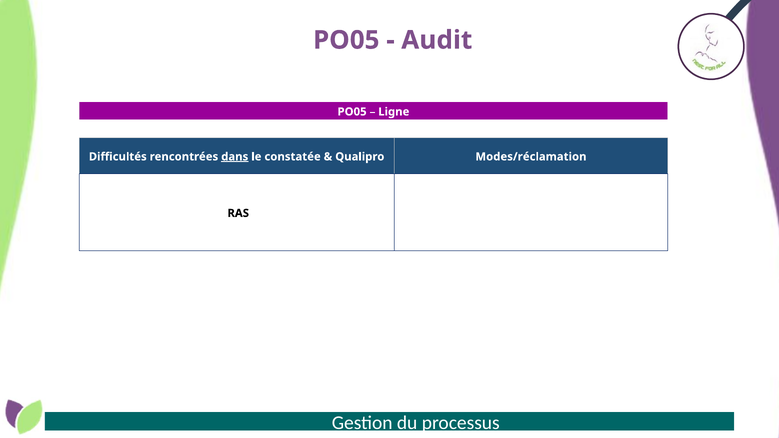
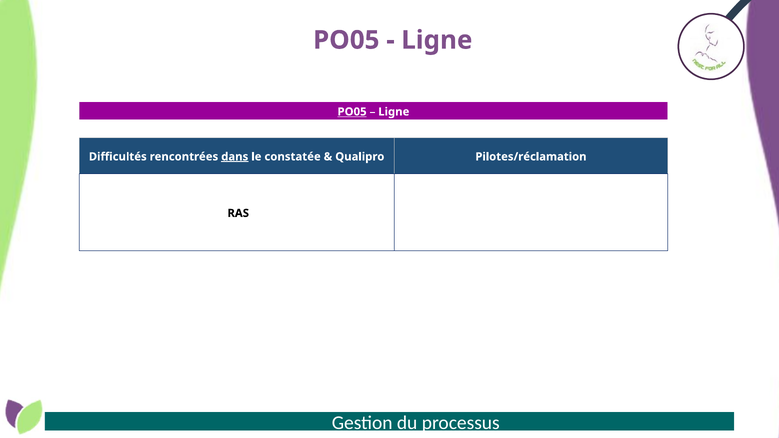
Audit: Audit -> Ligne (437, 40)
PO05 underline: none -> present (352, 112)
Modes/réclamation: Modes/réclamation -> Pilotes/réclamation (531, 157)
